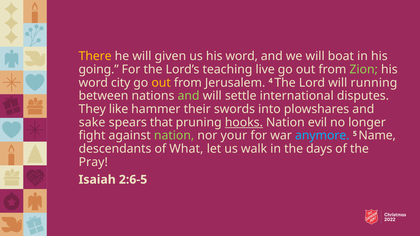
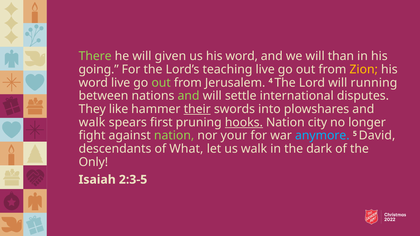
There colour: yellow -> light green (95, 56)
boat: boat -> than (341, 56)
Zion colour: light green -> yellow (364, 70)
word city: city -> live (121, 83)
out colour: yellow -> light green (161, 83)
their underline: none -> present (197, 109)
sake: sake -> walk (92, 122)
that: that -> first (161, 122)
evil: evil -> city (317, 122)
Name: Name -> David (377, 136)
days: days -> dark (319, 149)
Pray: Pray -> Only (93, 162)
2:6-5: 2:6-5 -> 2:3-5 (133, 180)
